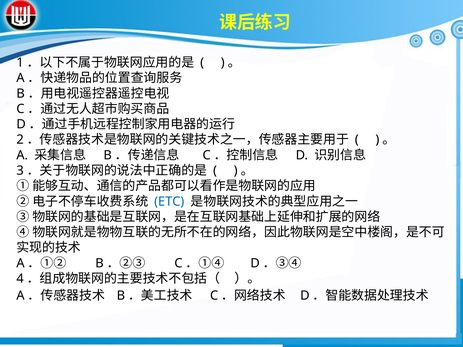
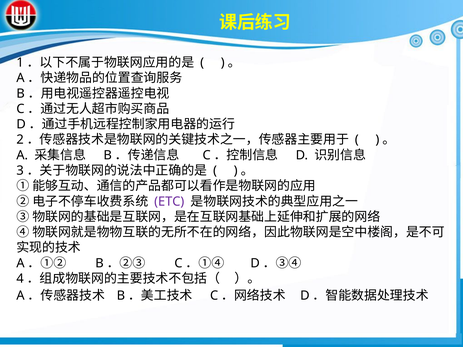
ETC colour: blue -> purple (169, 202)
